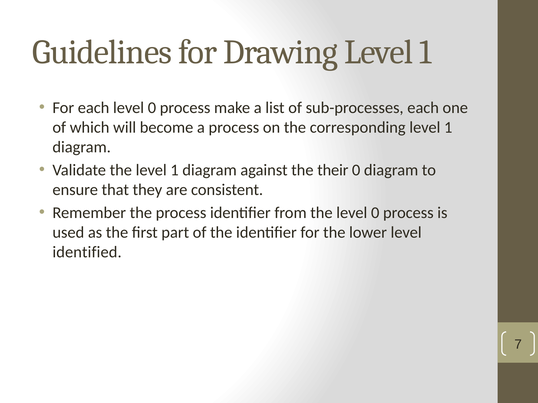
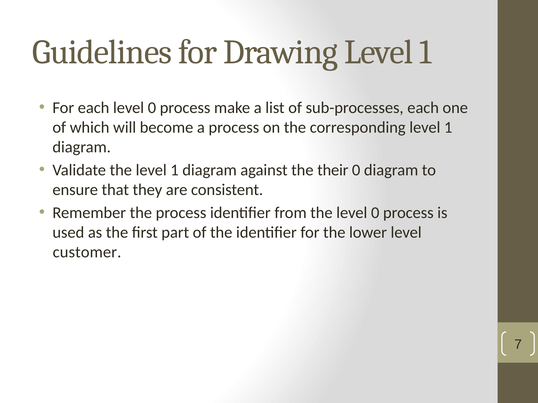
identified: identified -> customer (87, 252)
